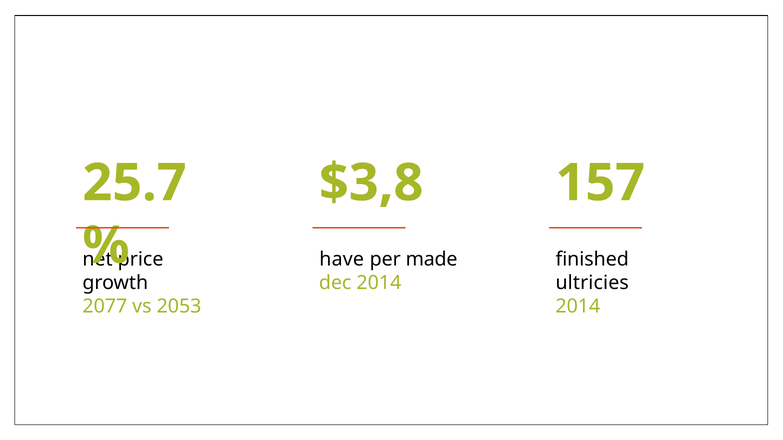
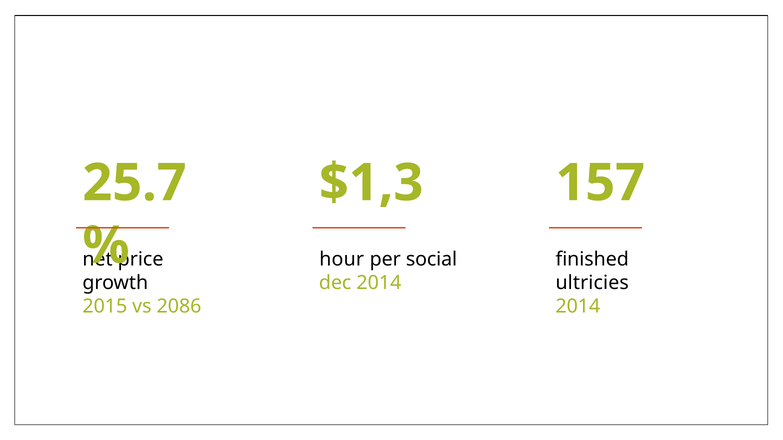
$3,8: $3,8 -> $1,3 (371, 183)
have: have -> hour (342, 260)
made: made -> social (432, 260)
2077: 2077 -> 2015 (105, 307)
2053: 2053 -> 2086 (179, 307)
